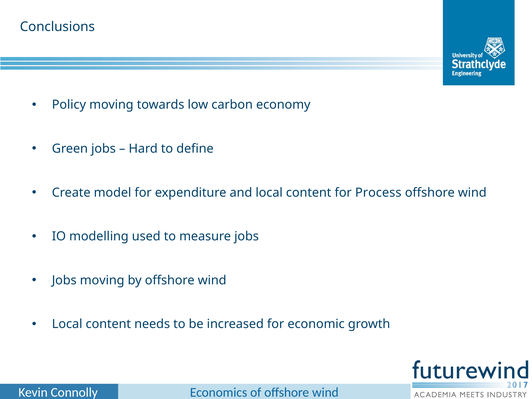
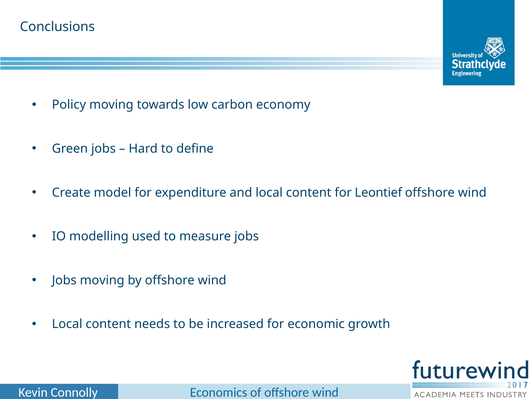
Process: Process -> Leontief (378, 193)
